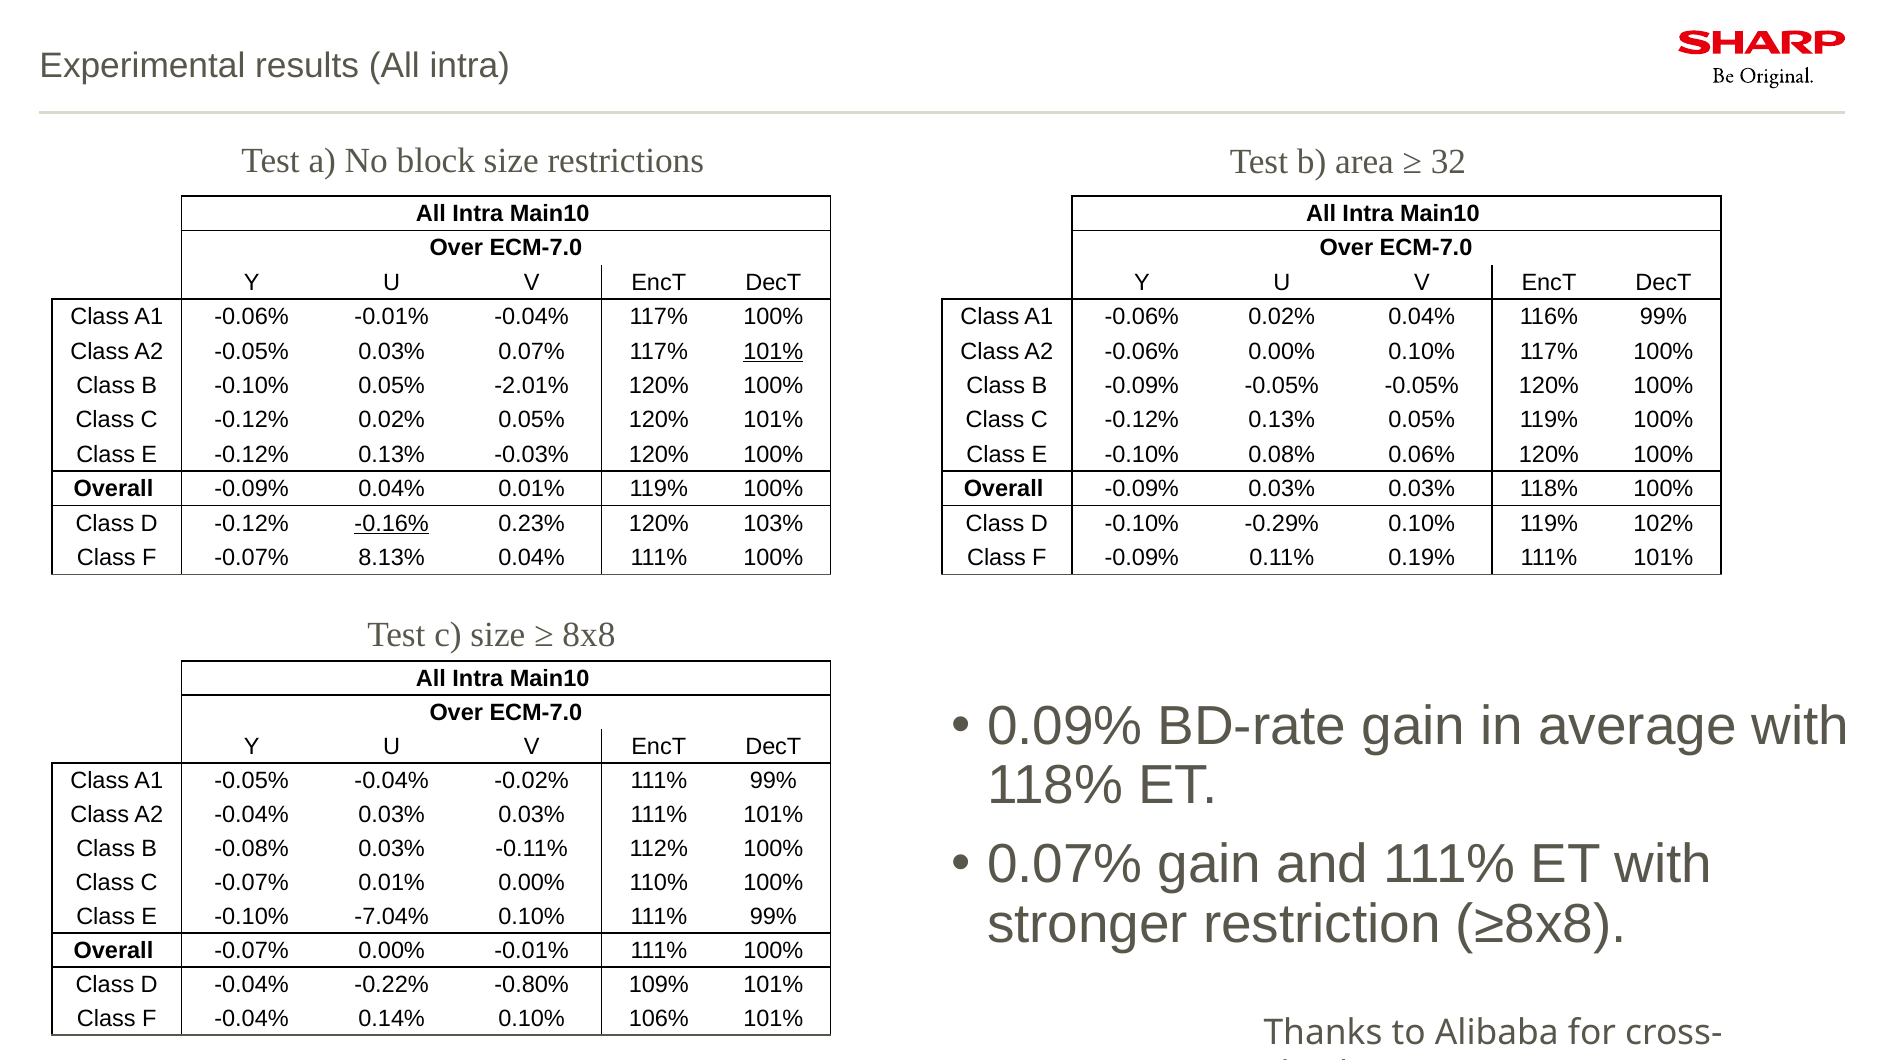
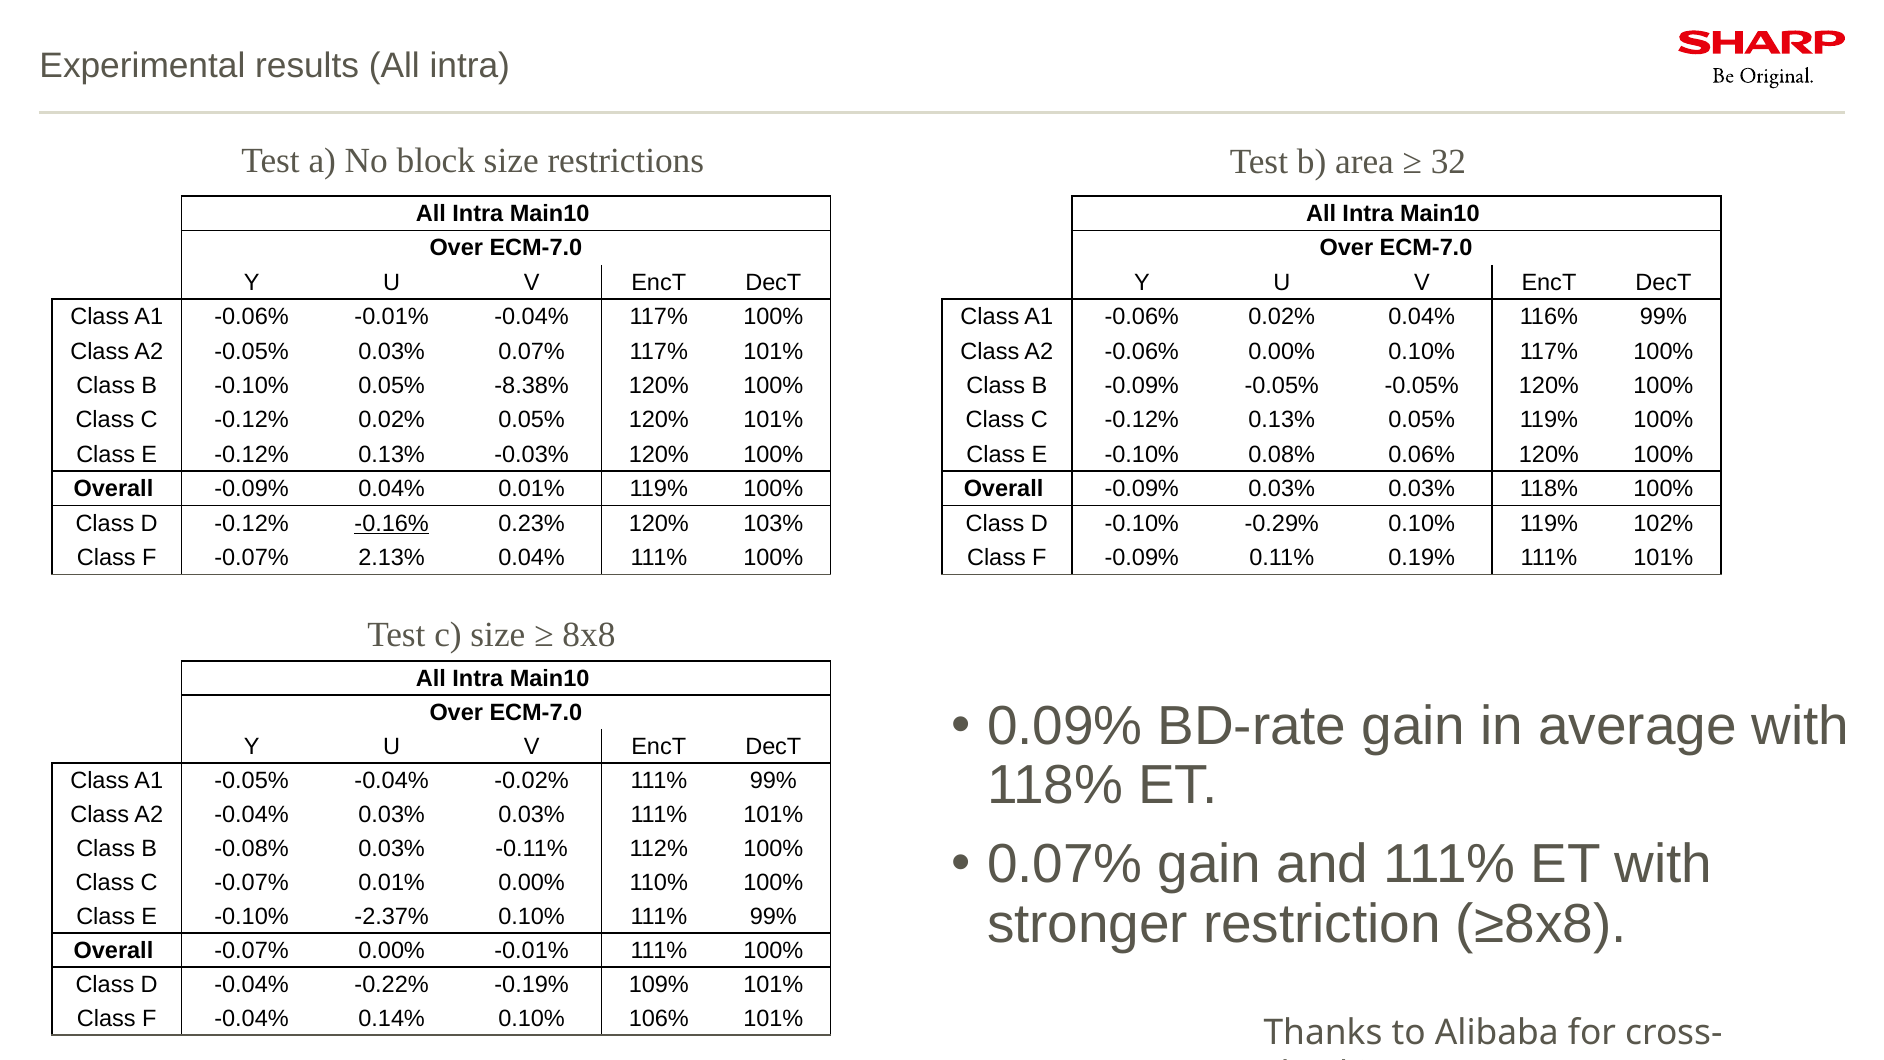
101% underline: present -> none (773, 351)
-2.01%: -2.01% -> -8.38% (532, 386)
8.13%: 8.13% -> 2.13% (392, 557)
-7.04%: -7.04% -> -2.37% (392, 916)
-0.80%: -0.80% -> -0.19% (532, 984)
